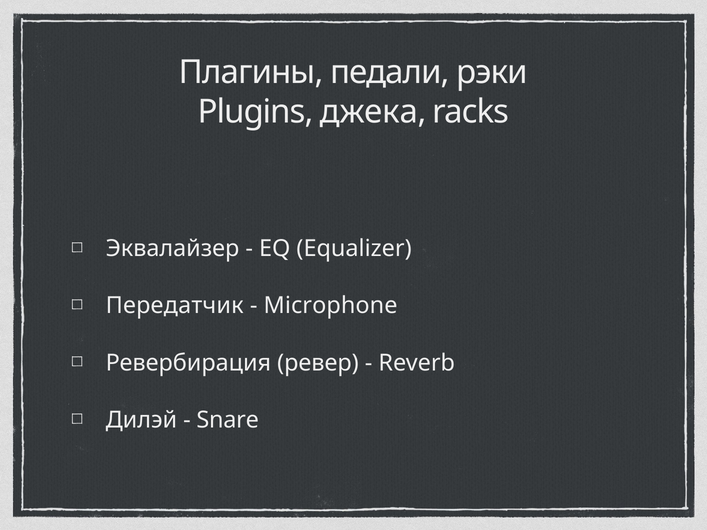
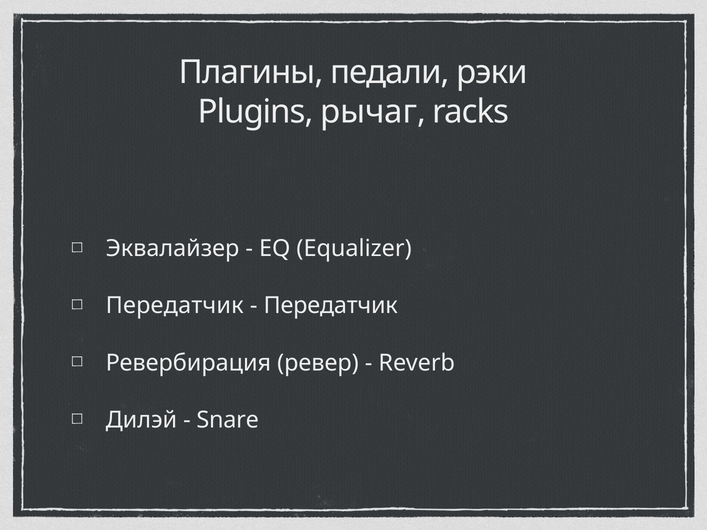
джека: джека -> рычаг (373, 112)
Microphone: Microphone -> Передатчик (331, 306)
